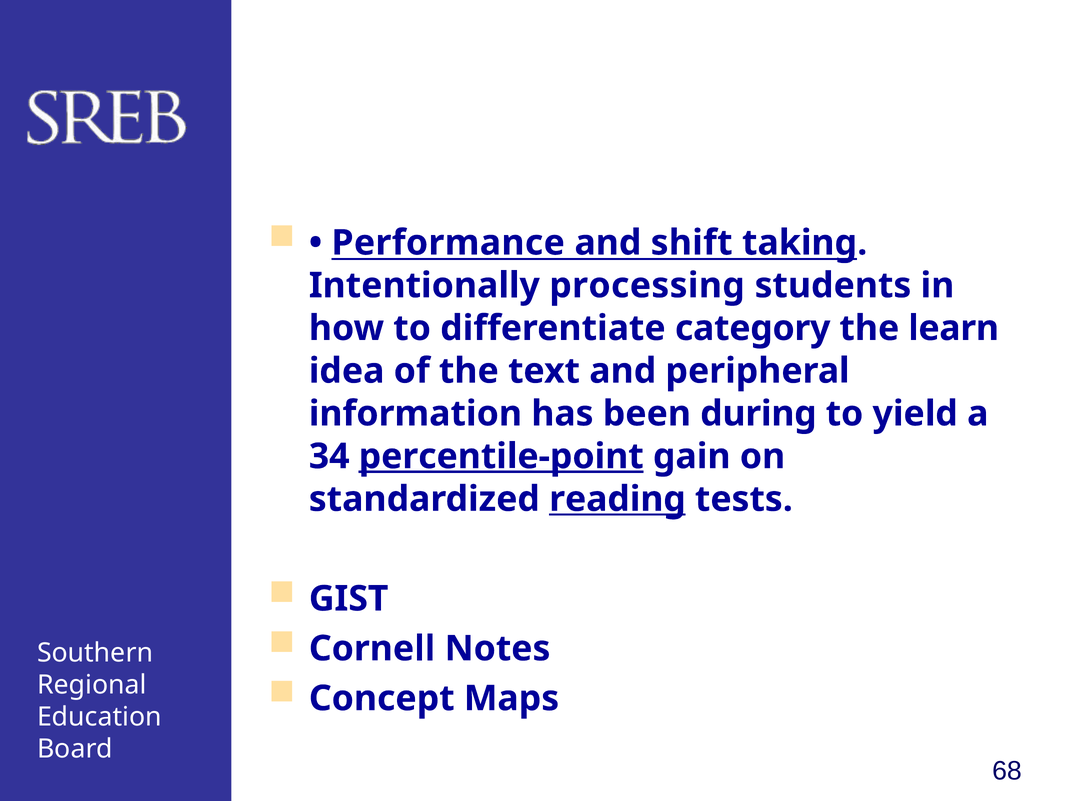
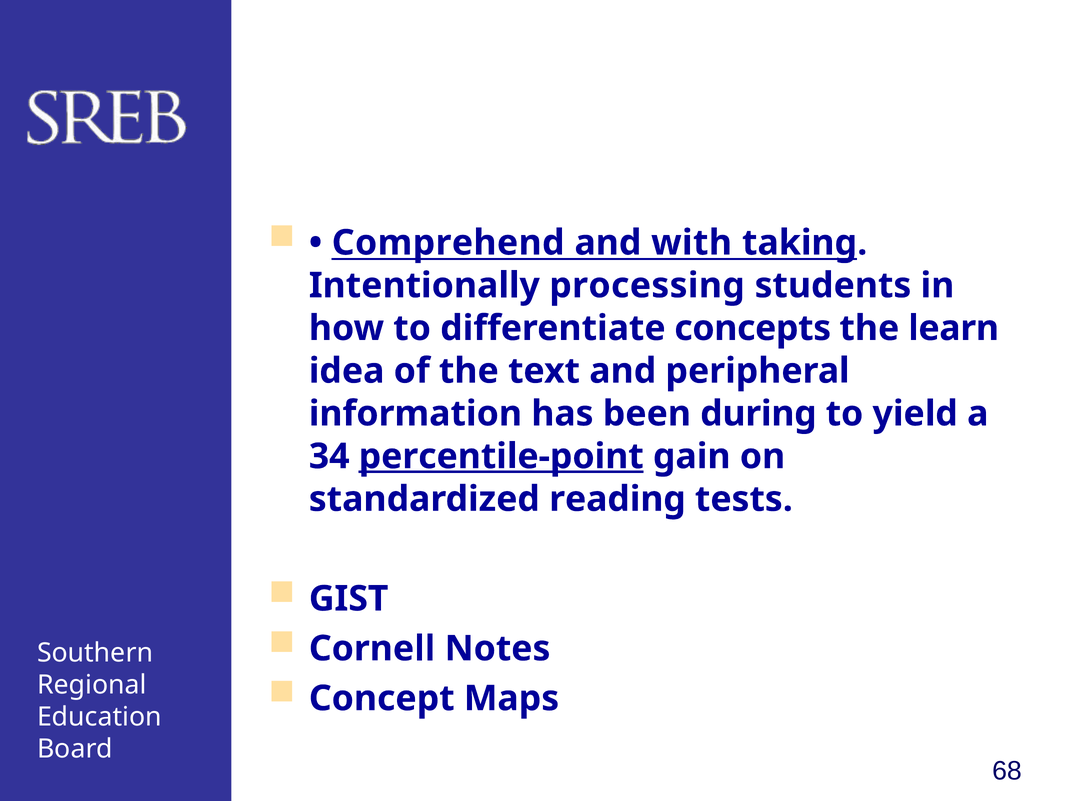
Performance: Performance -> Comprehend (448, 243)
shift: shift -> with (692, 243)
category: category -> concepts (753, 328)
reading underline: present -> none (618, 499)
